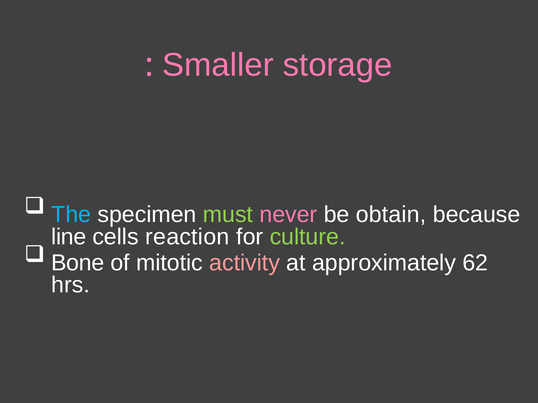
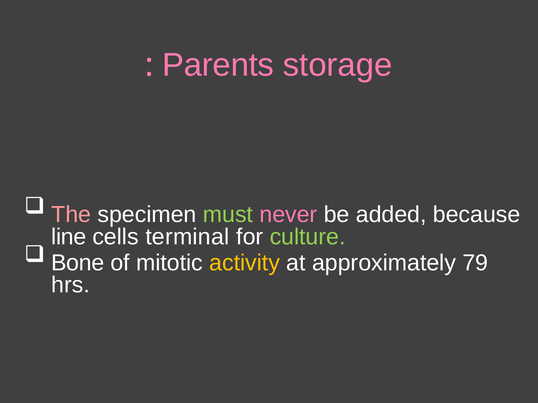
Smaller: Smaller -> Parents (218, 65)
The colour: light blue -> pink (71, 215)
obtain: obtain -> added (391, 215)
reaction: reaction -> terminal (187, 237)
activity colour: pink -> yellow (245, 263)
62: 62 -> 79 (475, 263)
